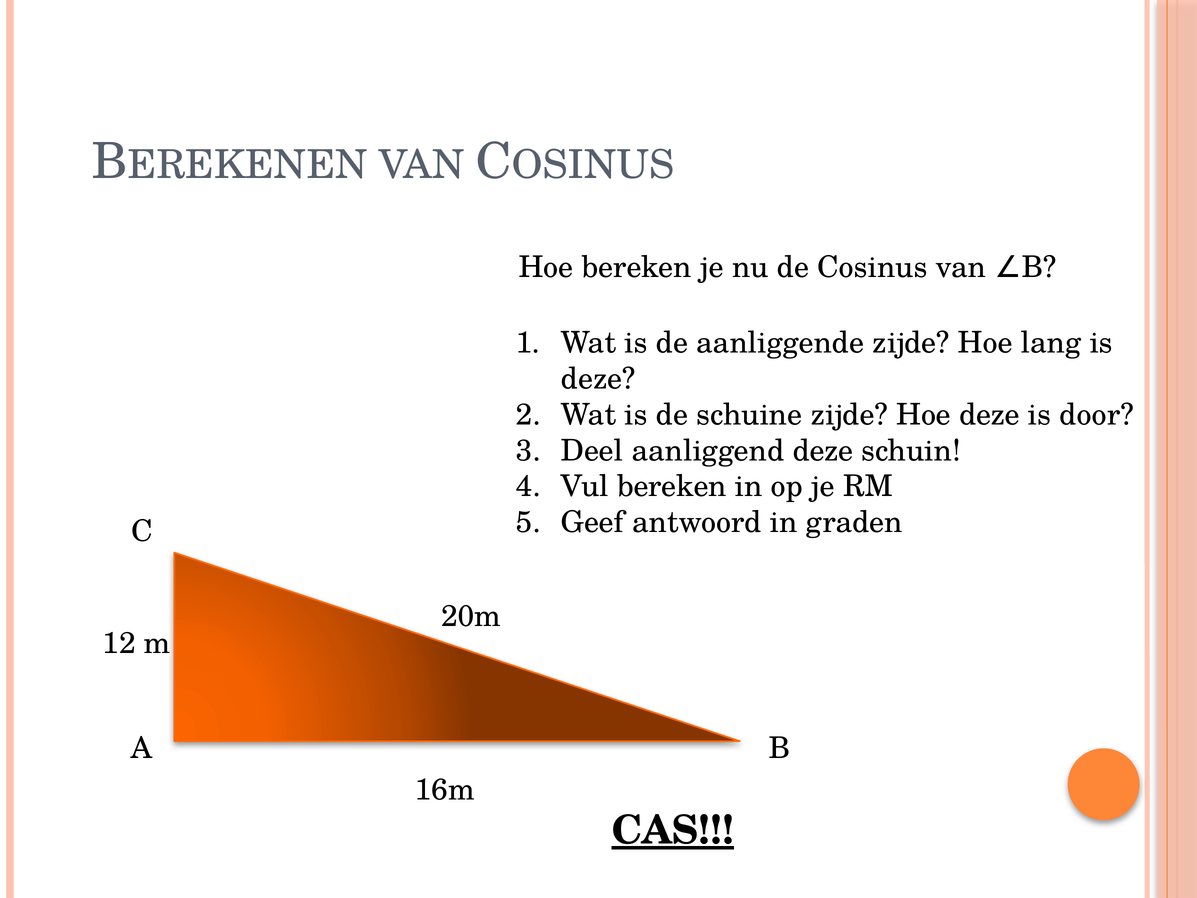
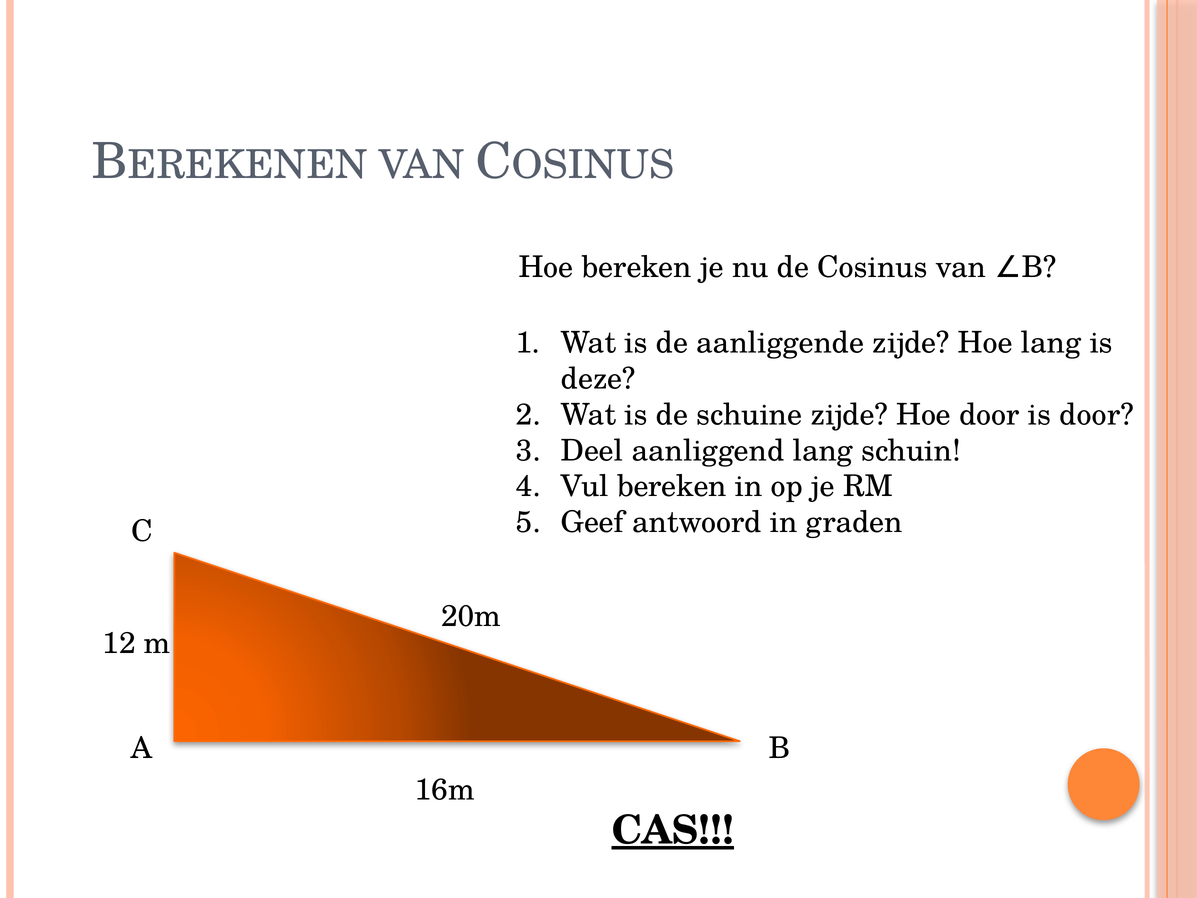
Hoe deze: deze -> door (989, 415)
aanliggend deze: deze -> lang (823, 451)
